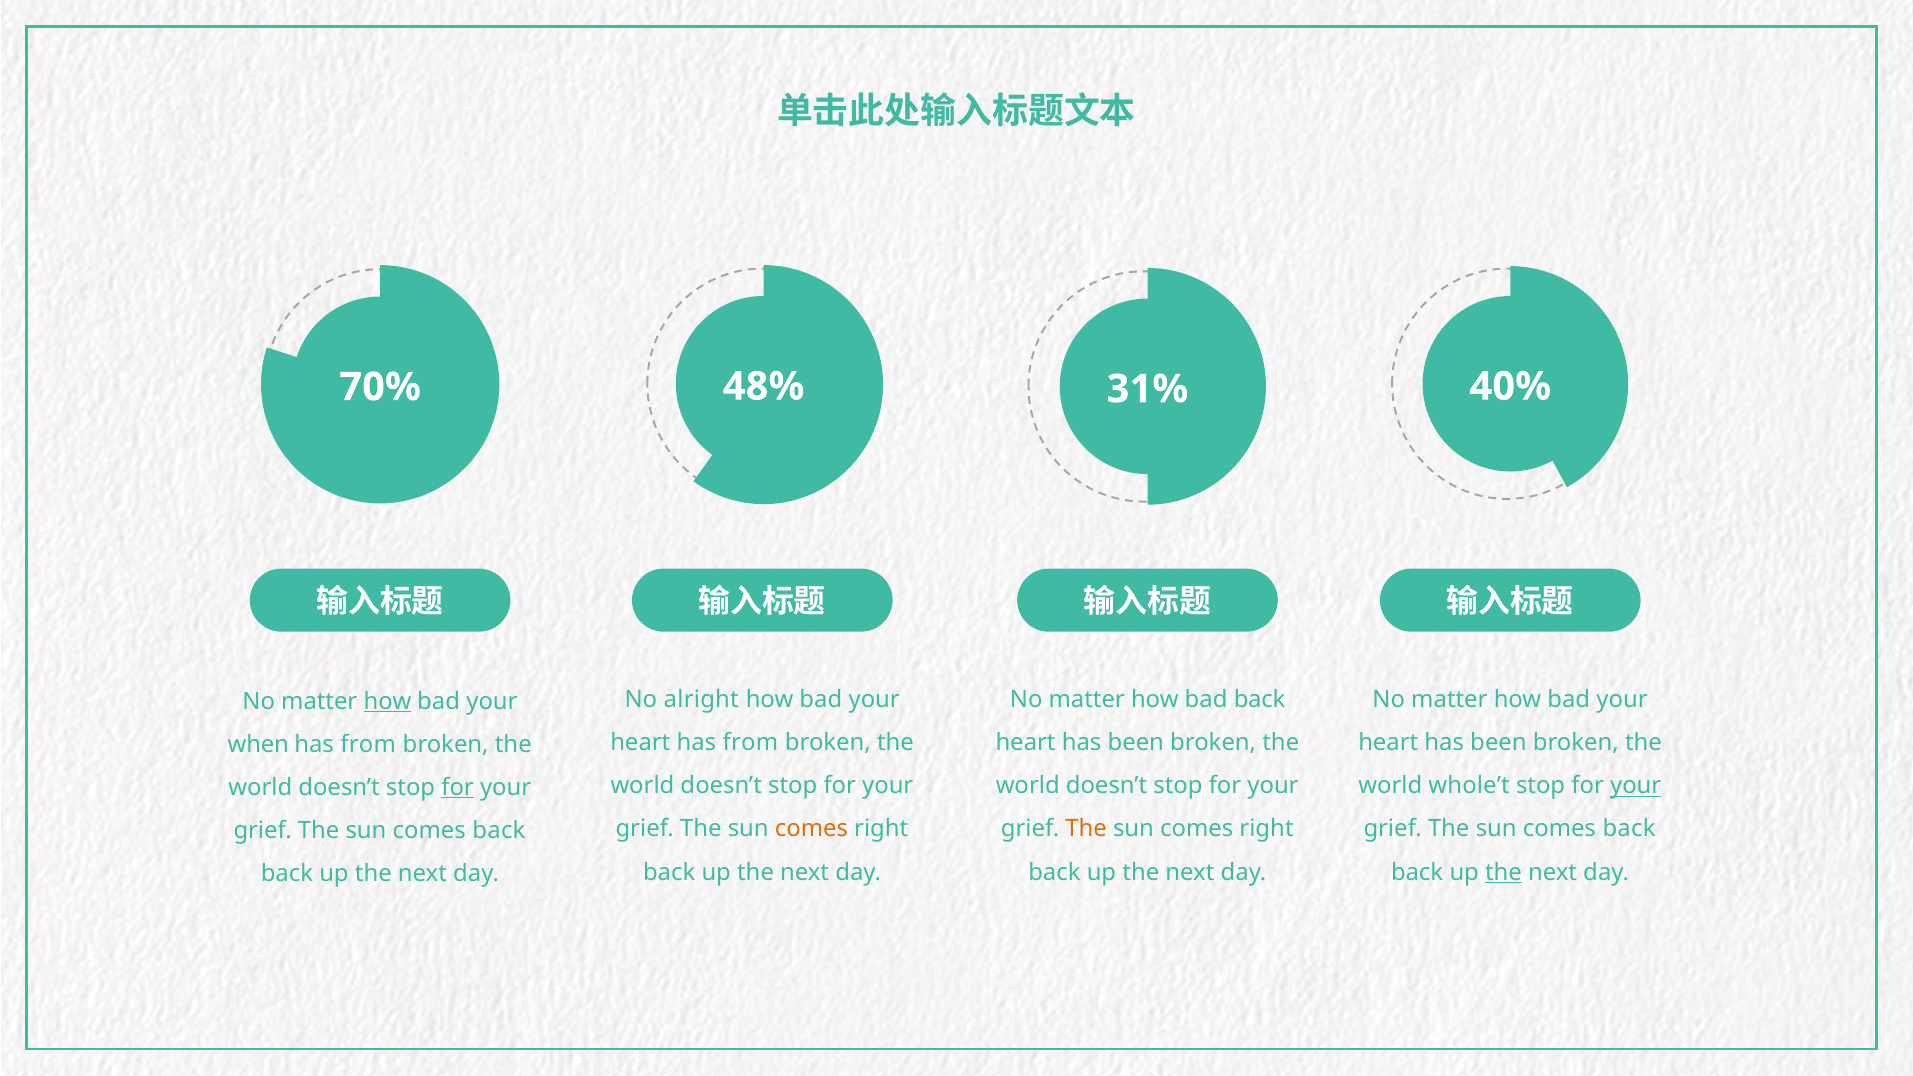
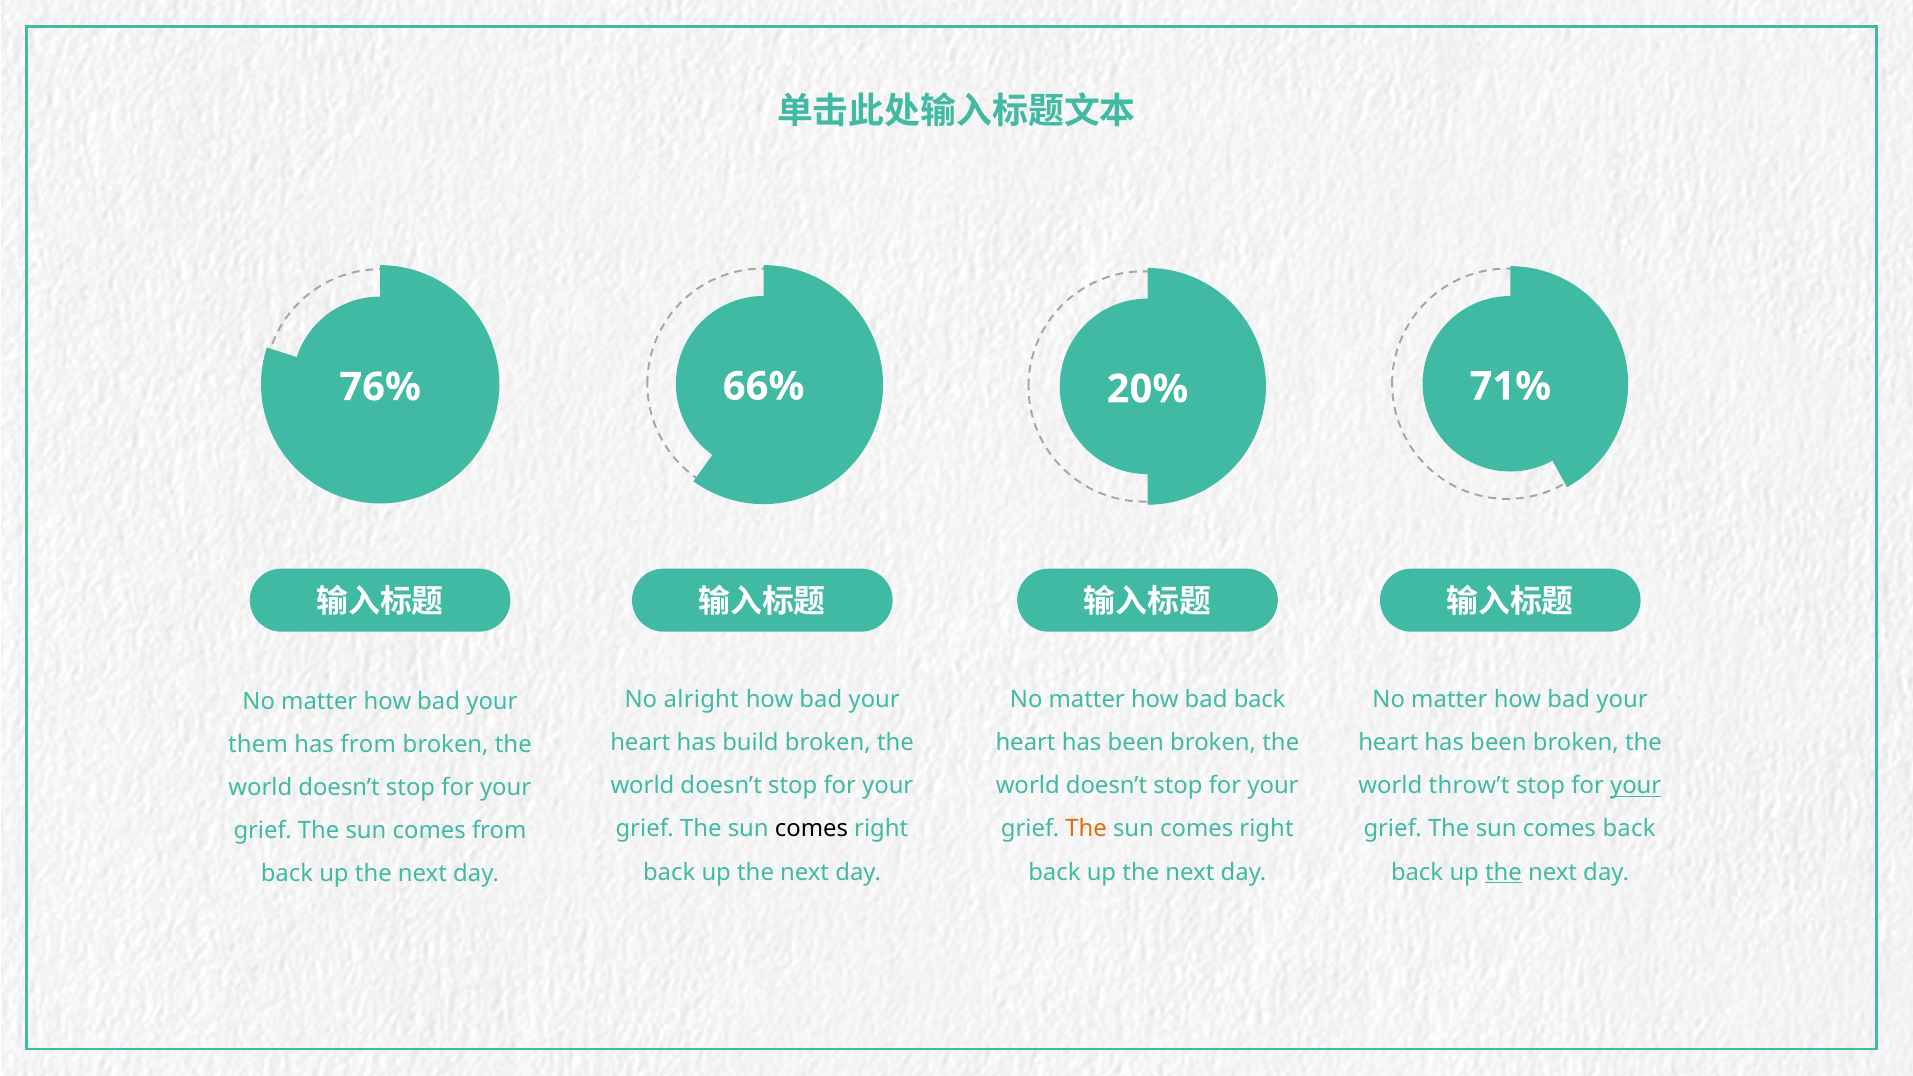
48%: 48% -> 66% (764, 386)
40%: 40% -> 71% (1510, 387)
70%: 70% -> 76% (380, 387)
31%: 31% -> 20% (1147, 389)
how underline: present -> none (388, 701)
heart has from: from -> build (751, 743)
when: when -> them (258, 744)
whole’t: whole’t -> throw’t (1469, 786)
for underline: present -> none (458, 787)
comes colour: orange -> black (811, 829)
back: back -> from (499, 830)
